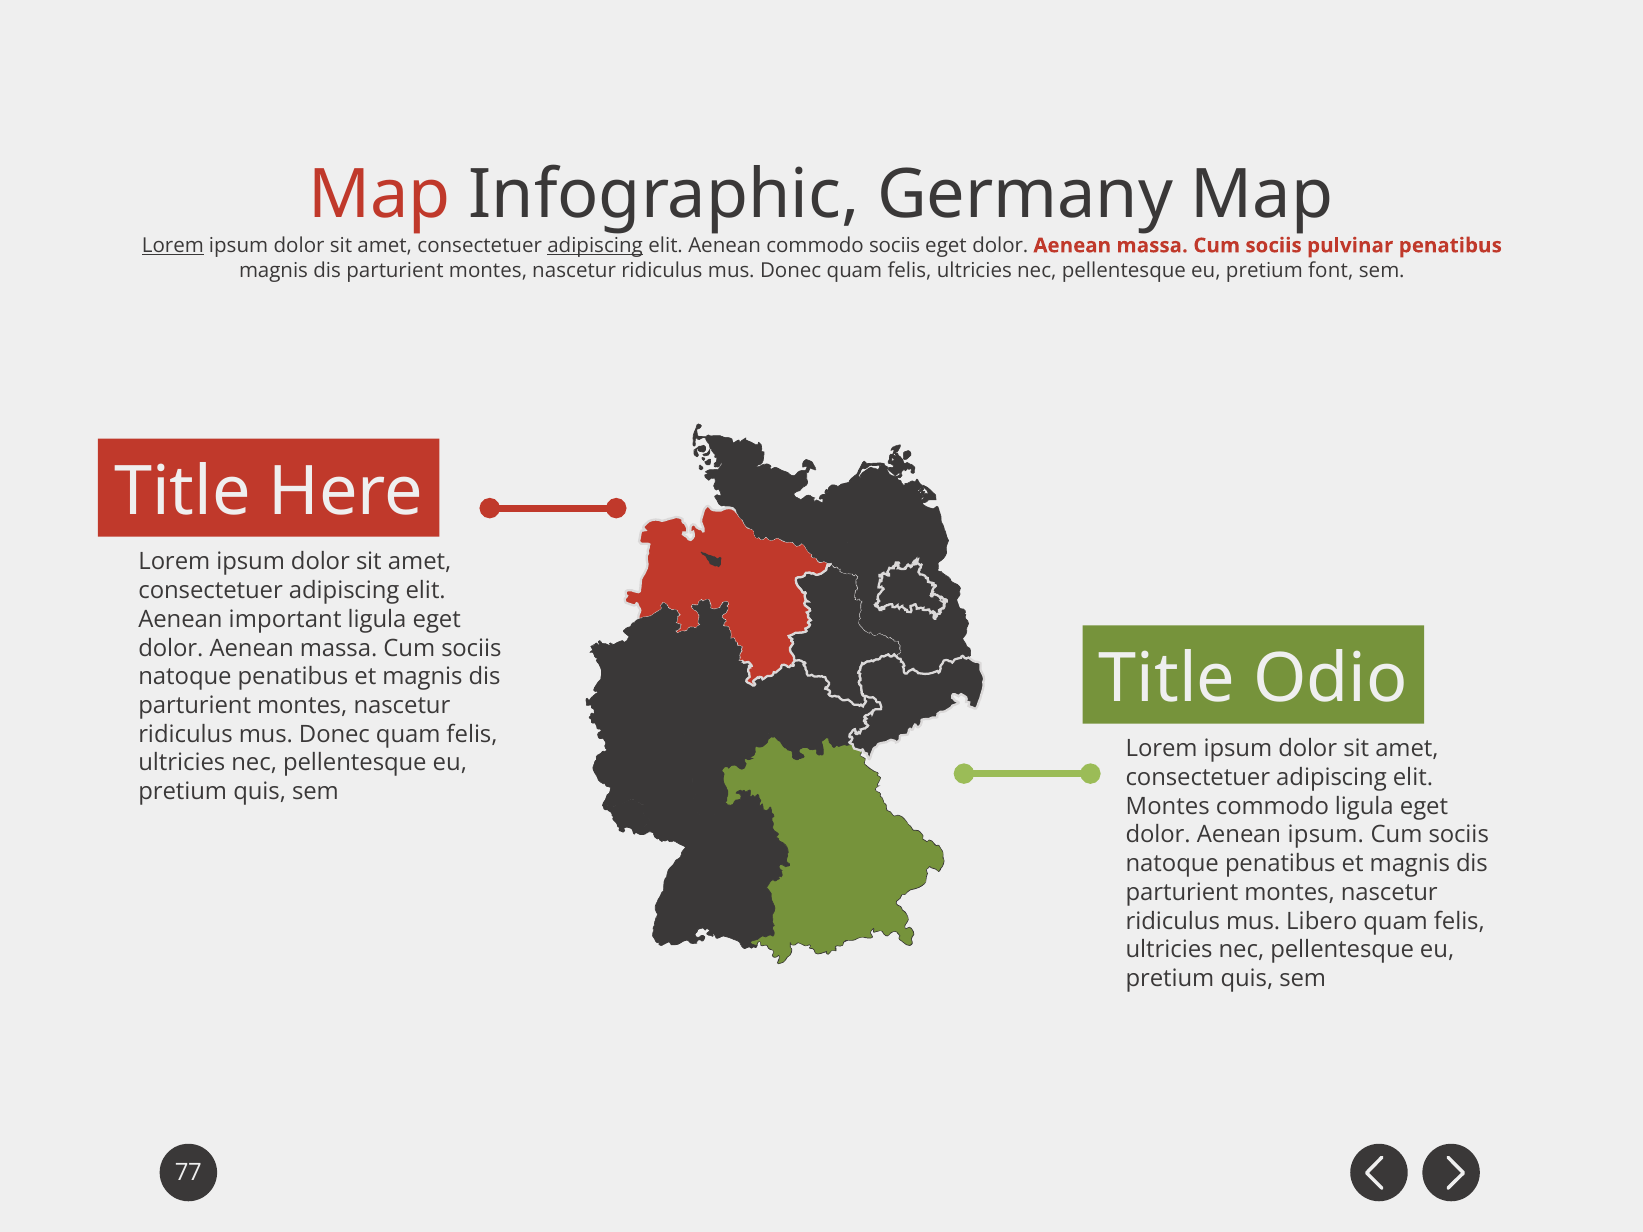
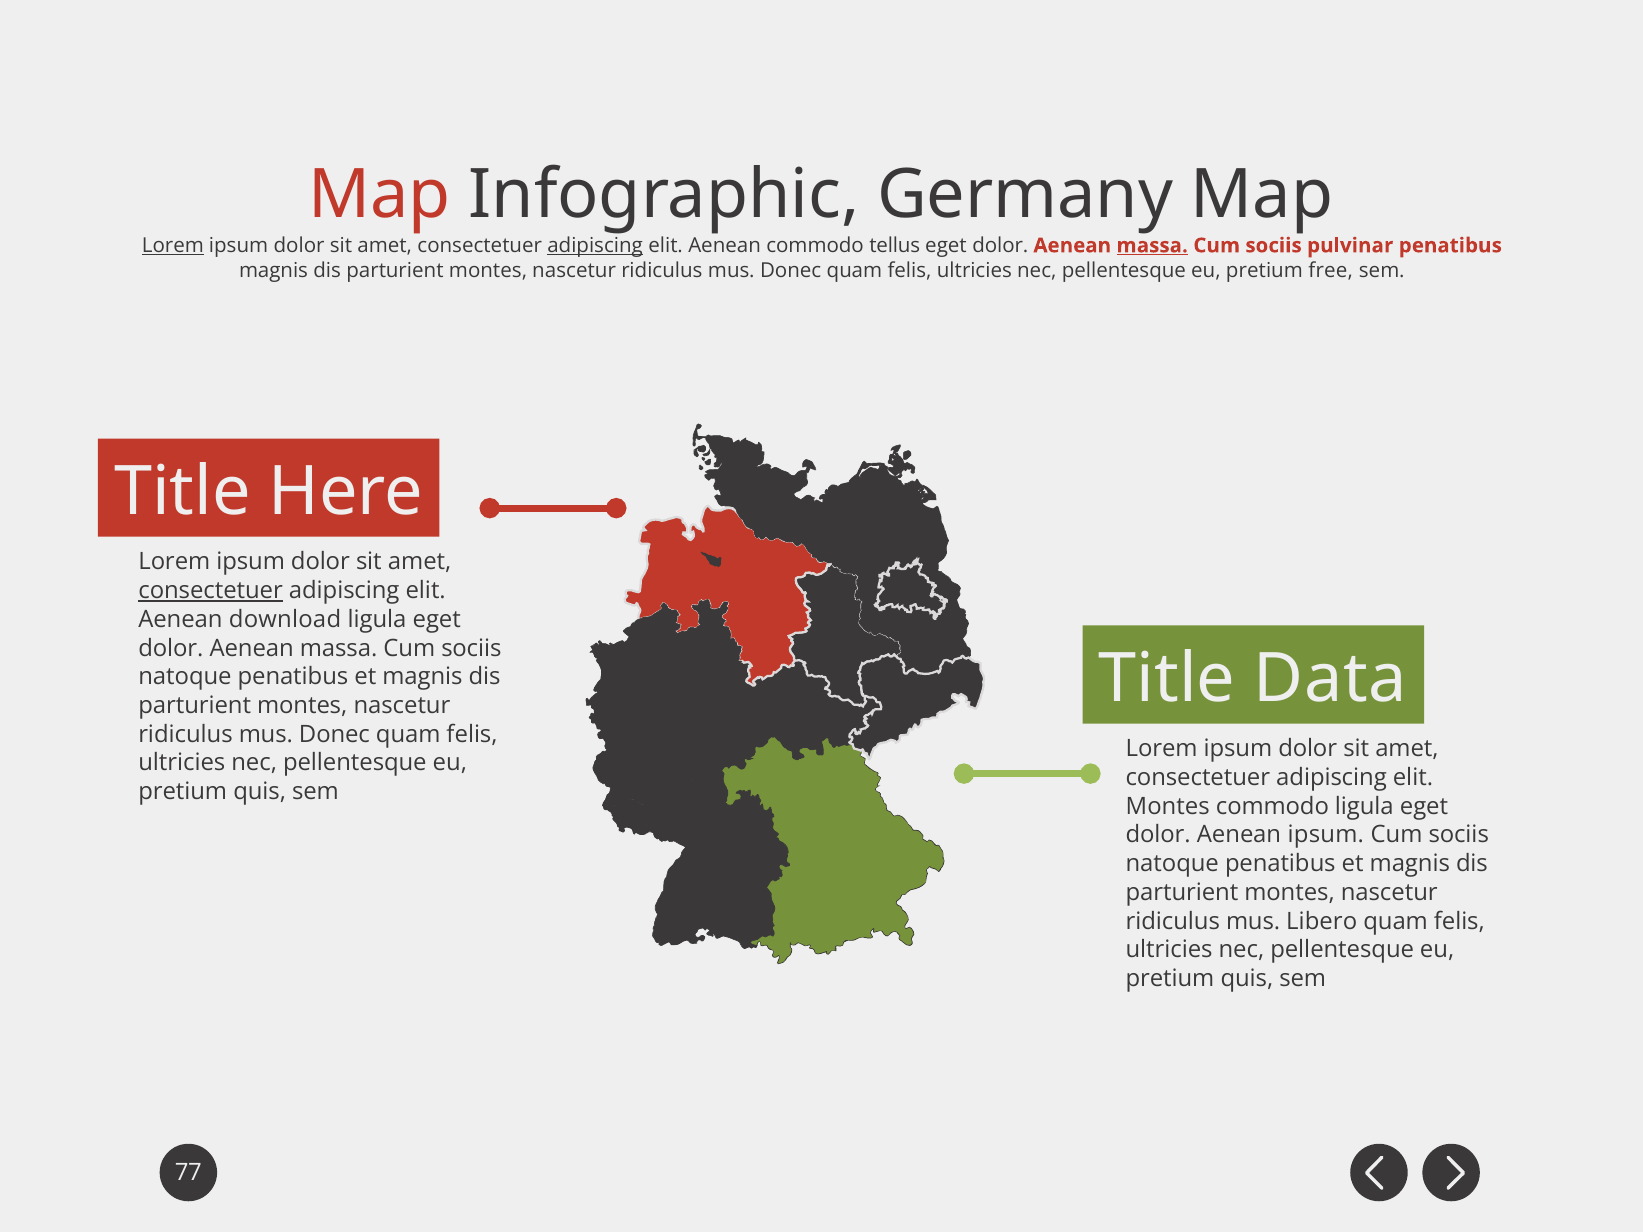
commodo sociis: sociis -> tellus (895, 246)
massa underline: none -> present (1152, 246)
font: font -> free (1331, 270)
consectetuer underline: none -> present (211, 591)
important: important -> download (285, 620)
Odio: Odio -> Data (1330, 679)
